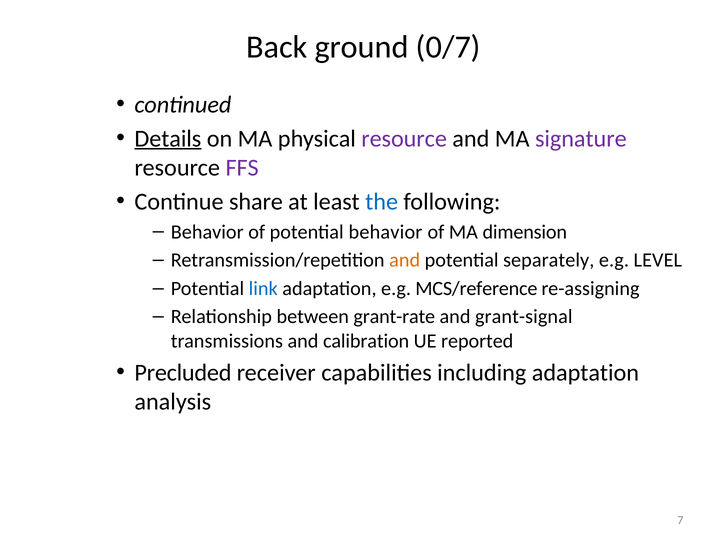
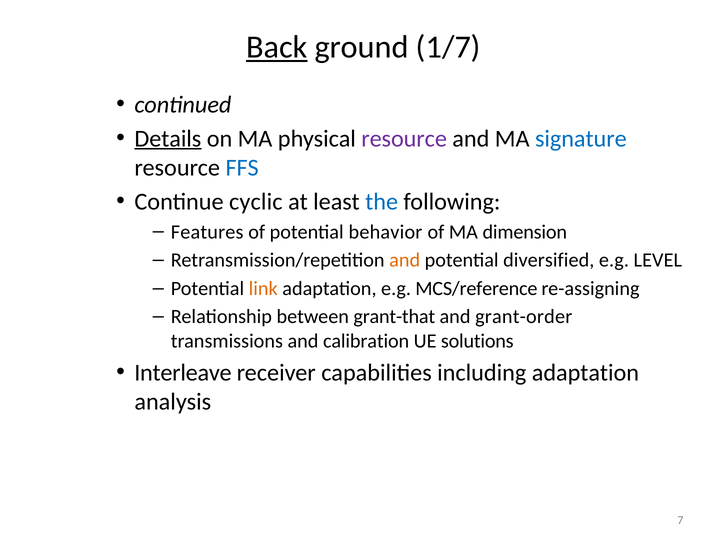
Back underline: none -> present (277, 47)
0/7: 0/7 -> 1/7 (448, 47)
signature colour: purple -> blue (581, 139)
FFS colour: purple -> blue (242, 168)
share: share -> cyclic (256, 202)
Behavior: Behavior -> Features (207, 232)
separately: separately -> diversified (549, 260)
link colour: blue -> orange (263, 289)
grant-rate: grant-rate -> grant-that (394, 317)
grant-signal: grant-signal -> grant-order (524, 317)
reported: reported -> solutions (477, 341)
Precluded: Precluded -> Interleave (183, 373)
